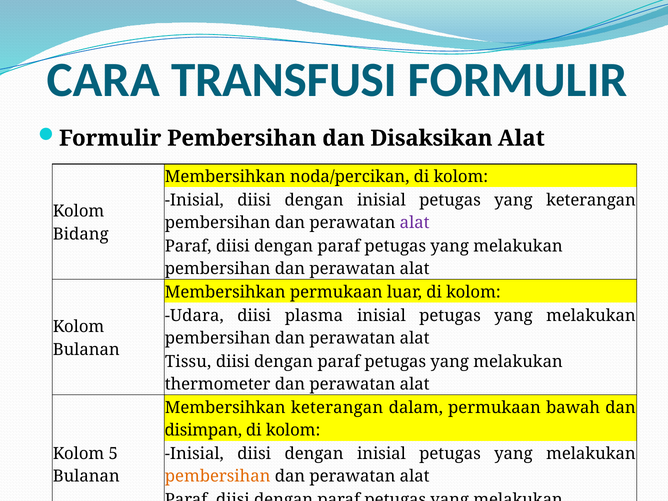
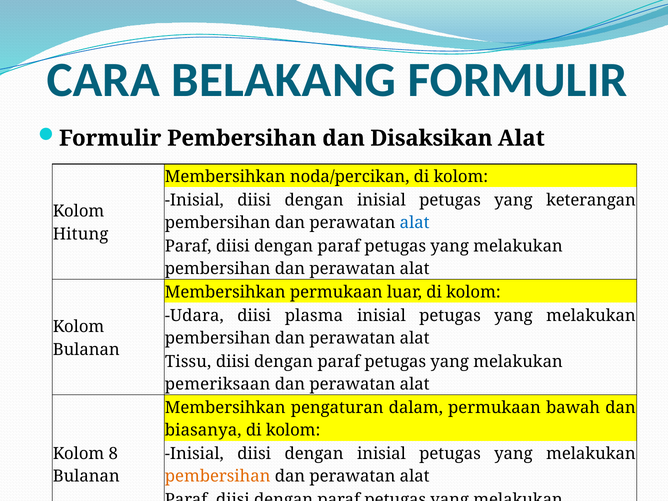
TRANSFUSI: TRANSFUSI -> BELAKANG (284, 80)
alat colour: purple -> blue (415, 223)
Bidang: Bidang -> Hitung (81, 234)
thermometer: thermometer -> pemeriksaan (218, 384)
Membersihkan keterangan: keterangan -> pengaturan (337, 408)
disimpan: disimpan -> biasanya (203, 430)
5: 5 -> 8 (113, 454)
